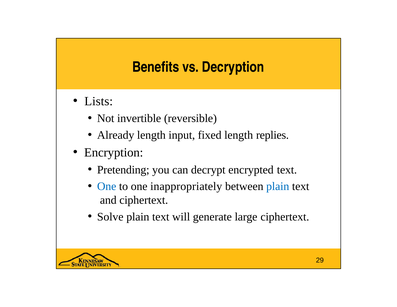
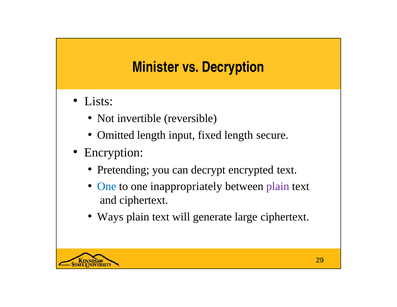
Benefits: Benefits -> Minister (156, 67)
Already: Already -> Omitted (116, 135)
replies: replies -> secure (272, 135)
plain colour: blue -> purple (278, 186)
Solve: Solve -> Ways (110, 217)
